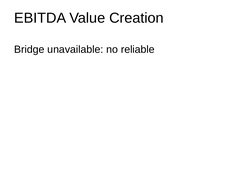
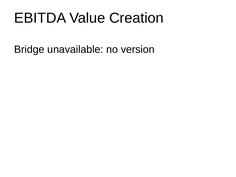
reliable: reliable -> version (138, 49)
